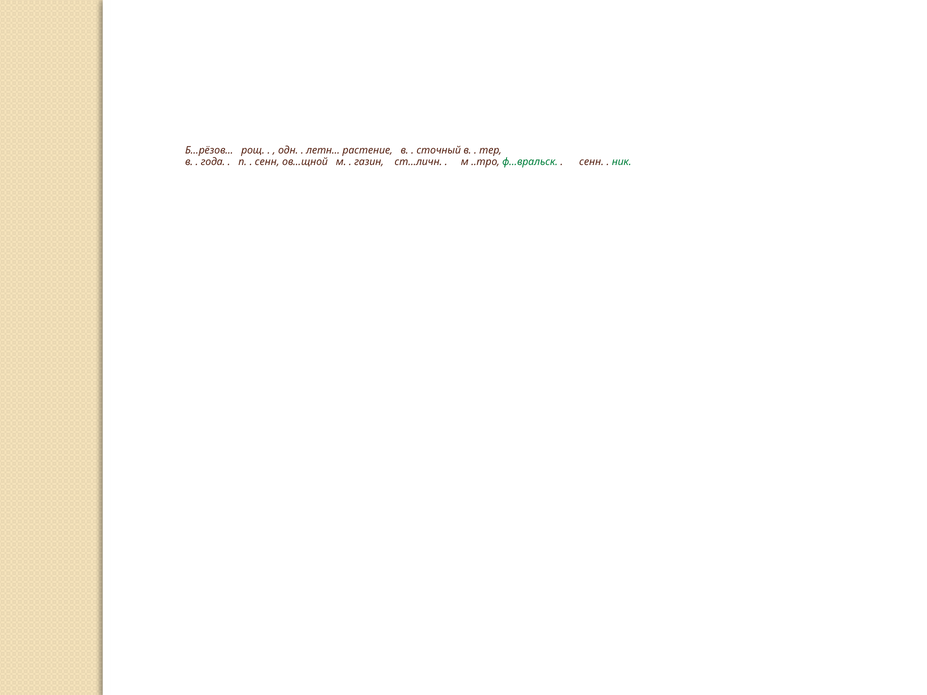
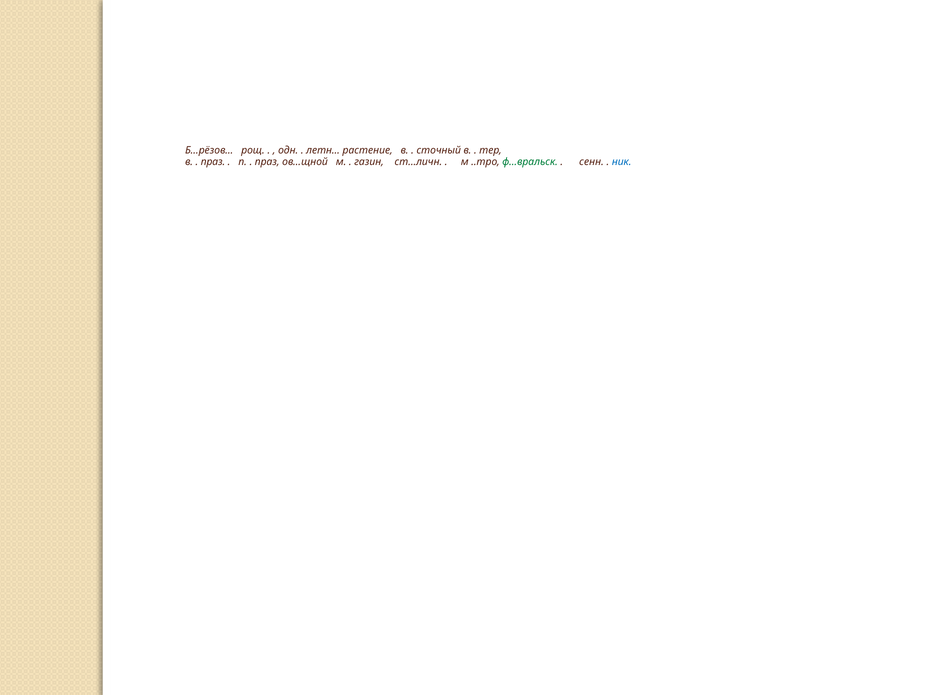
года: года -> праз (213, 162)
сенн: сенн -> праз (267, 162)
ник colour: green -> blue (622, 162)
